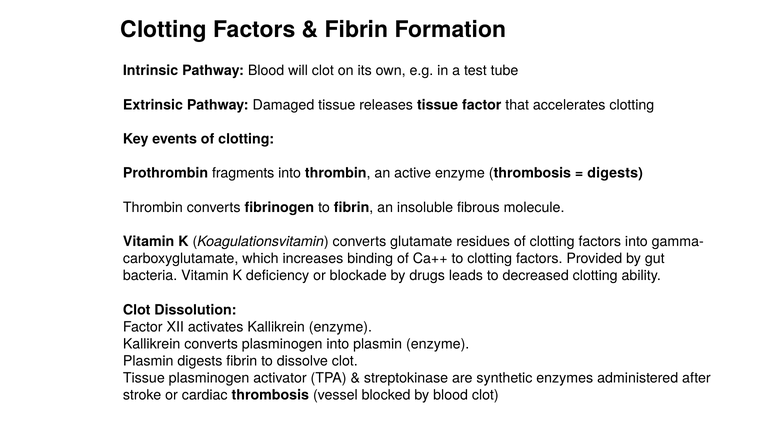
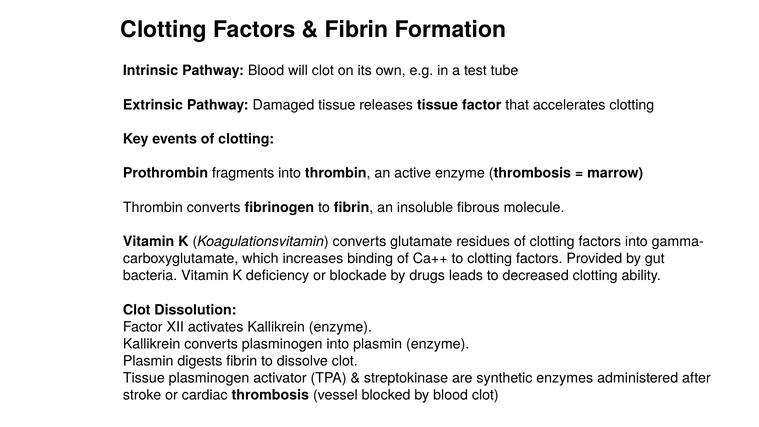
digests: digests -> marrow (615, 173)
